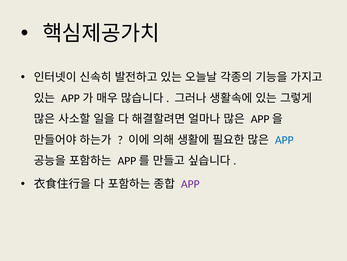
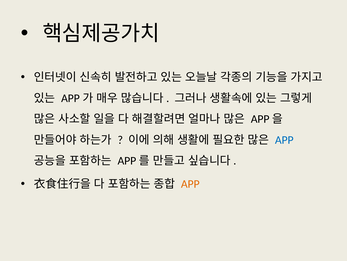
APP colour: purple -> orange (190, 184)
